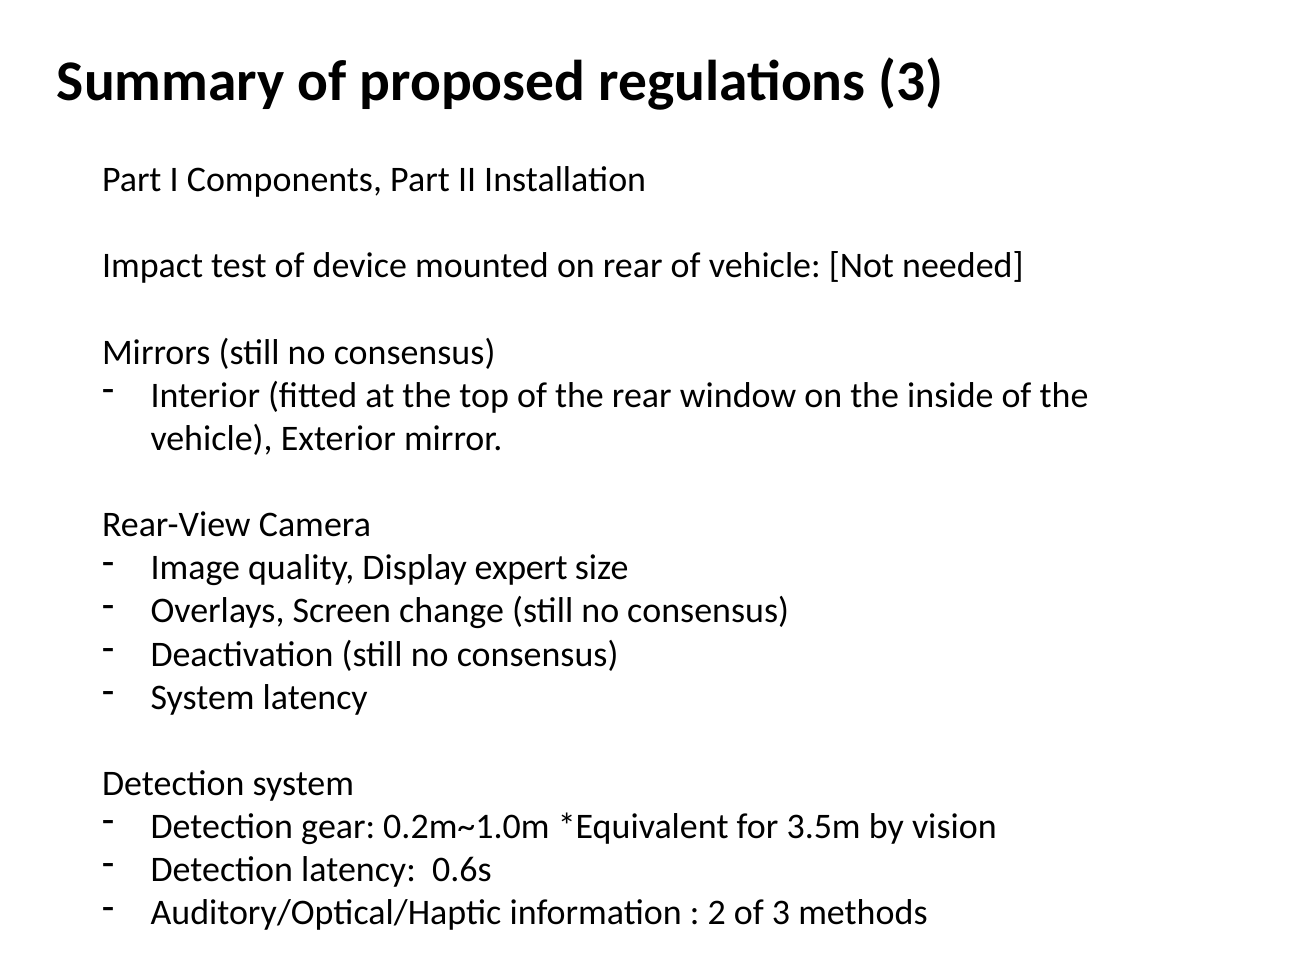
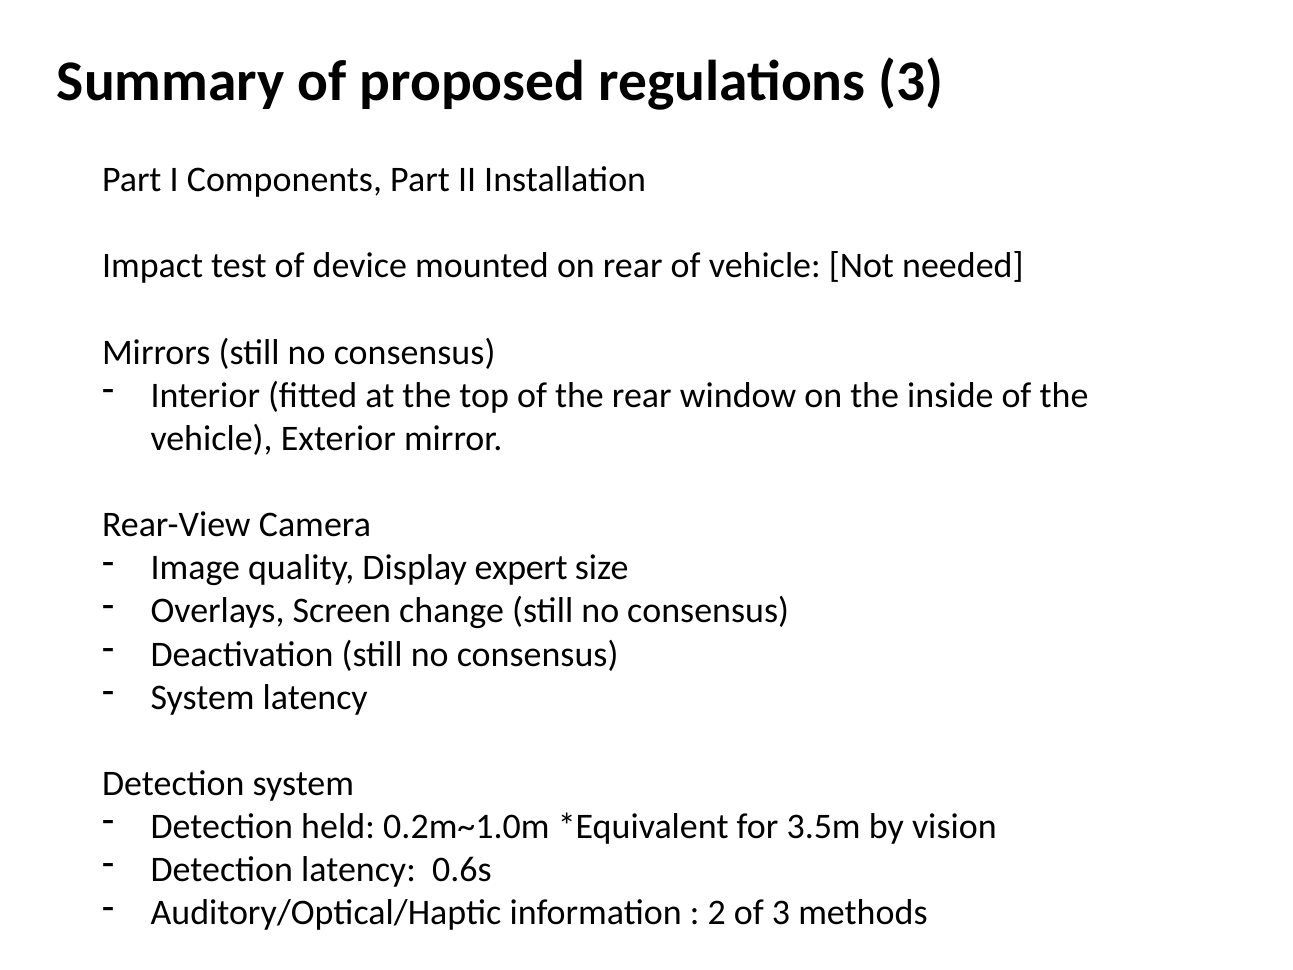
gear: gear -> held (338, 827)
